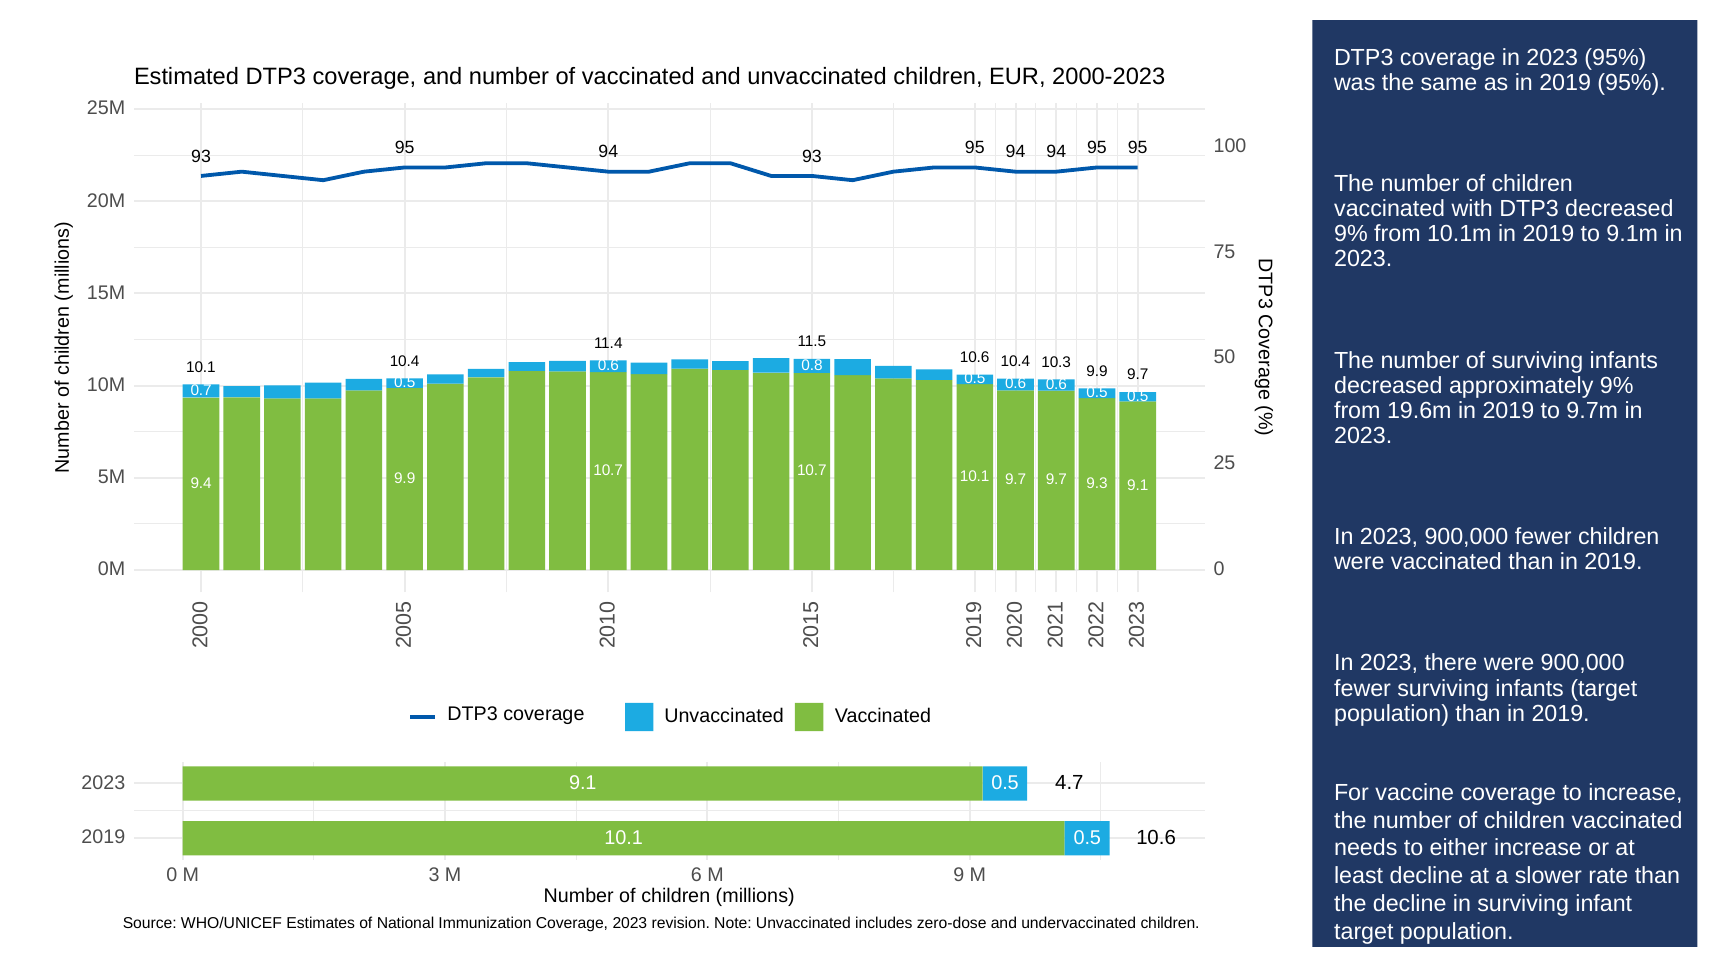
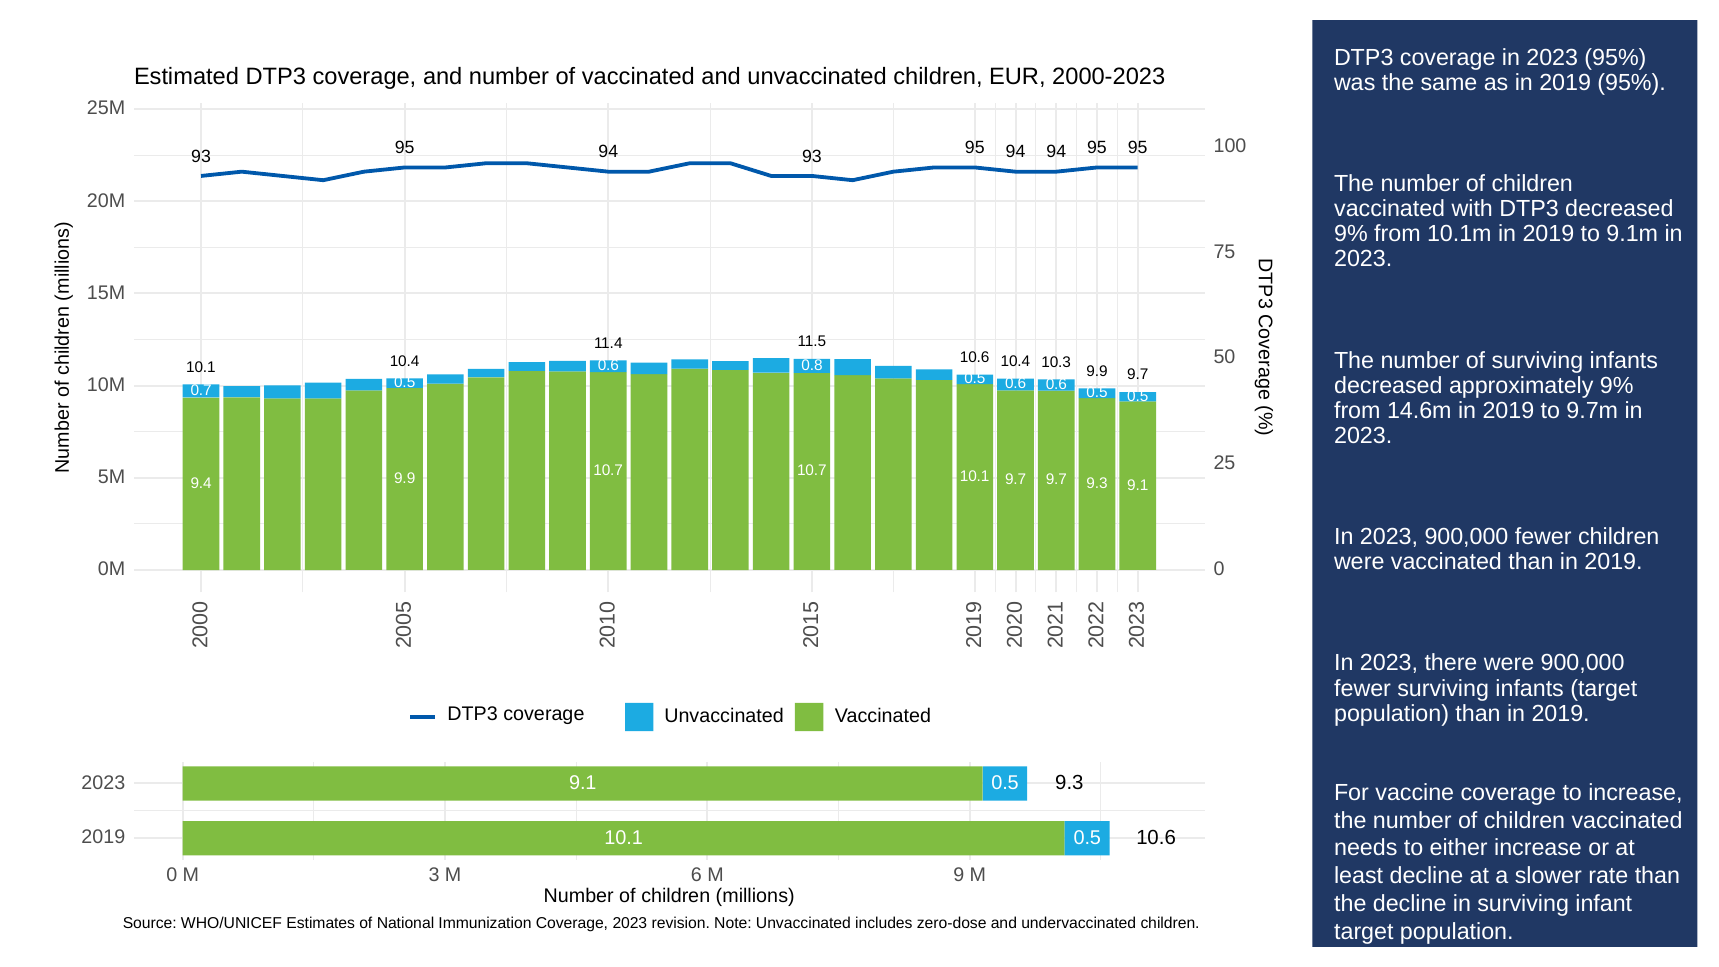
19.6m: 19.6m -> 14.6m (1419, 411)
4.7: 4.7 -> 9.3 (1069, 783)
